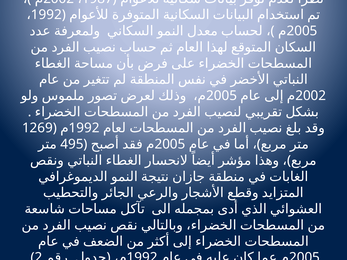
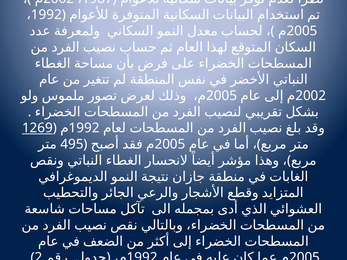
1269 underline: none -> present (37, 128)
